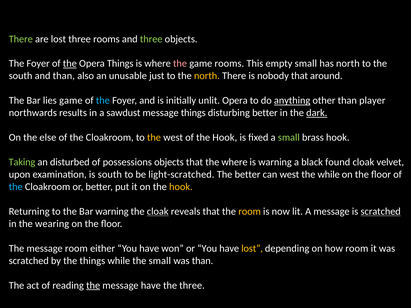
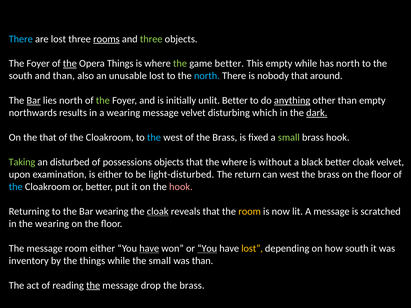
There colour: light green -> light blue (21, 39)
rooms underline: none -> present (106, 39)
the colour: pink -> light green (180, 64)
game rooms: rooms -> better (229, 64)
empty small: small -> while (306, 64)
unusable just: just -> lost (157, 76)
north colour: yellow -> light blue (207, 76)
Bar underline: none -> present (34, 101)
lies game: game -> north (71, 101)
the colour: light blue -> light green (103, 101)
unlit Opera: Opera -> Better (235, 101)
than player: player -> empty (372, 101)
a sawdust: sawdust -> wearing (123, 113)
message things: things -> velvet (193, 113)
disturbing better: better -> which (265, 113)
the else: else -> that (48, 138)
the colour: yellow -> light blue (154, 138)
of the Hook: Hook -> Brass (225, 138)
is warning: warning -> without (275, 162)
black found: found -> better (338, 162)
is south: south -> either (110, 175)
light-scratched: light-scratched -> light-disturbed (181, 175)
The better: better -> return (248, 175)
while: while -> brass (329, 175)
hook colour: yellow -> pink (181, 187)
Bar warning: warning -> wearing (112, 212)
scratched underline: present -> none (381, 212)
have underline: none -> present (149, 249)
You underline: none -> present (207, 249)
how room: room -> south (357, 249)
scratched: scratched -> inventory (29, 261)
message have: have -> drop (151, 286)
three: three -> brass (192, 286)
